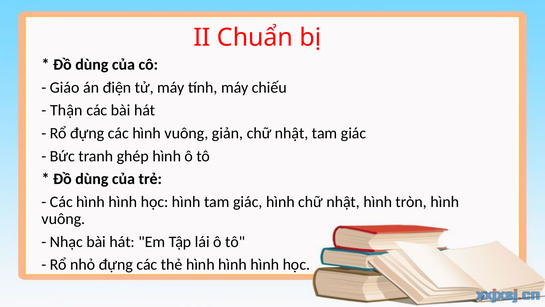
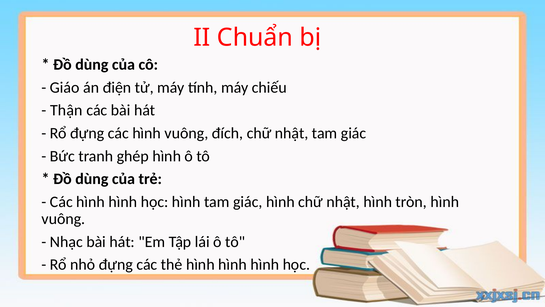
giản: giản -> đích (228, 133)
